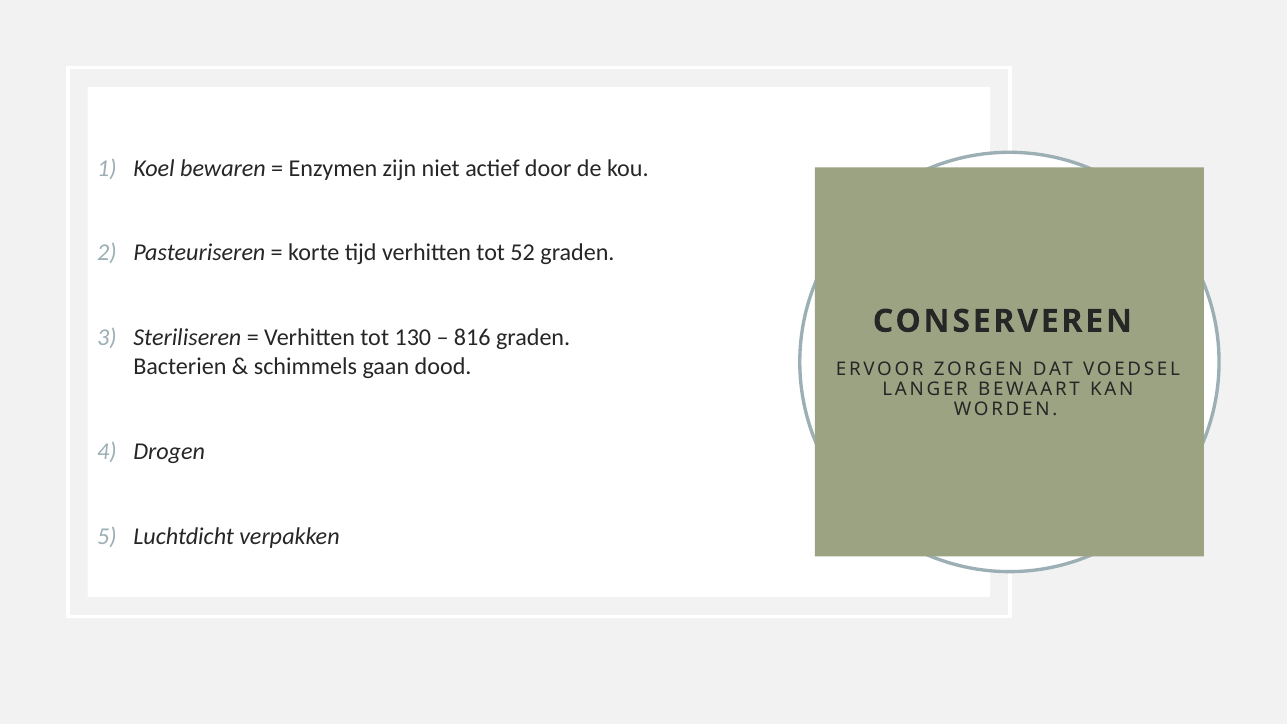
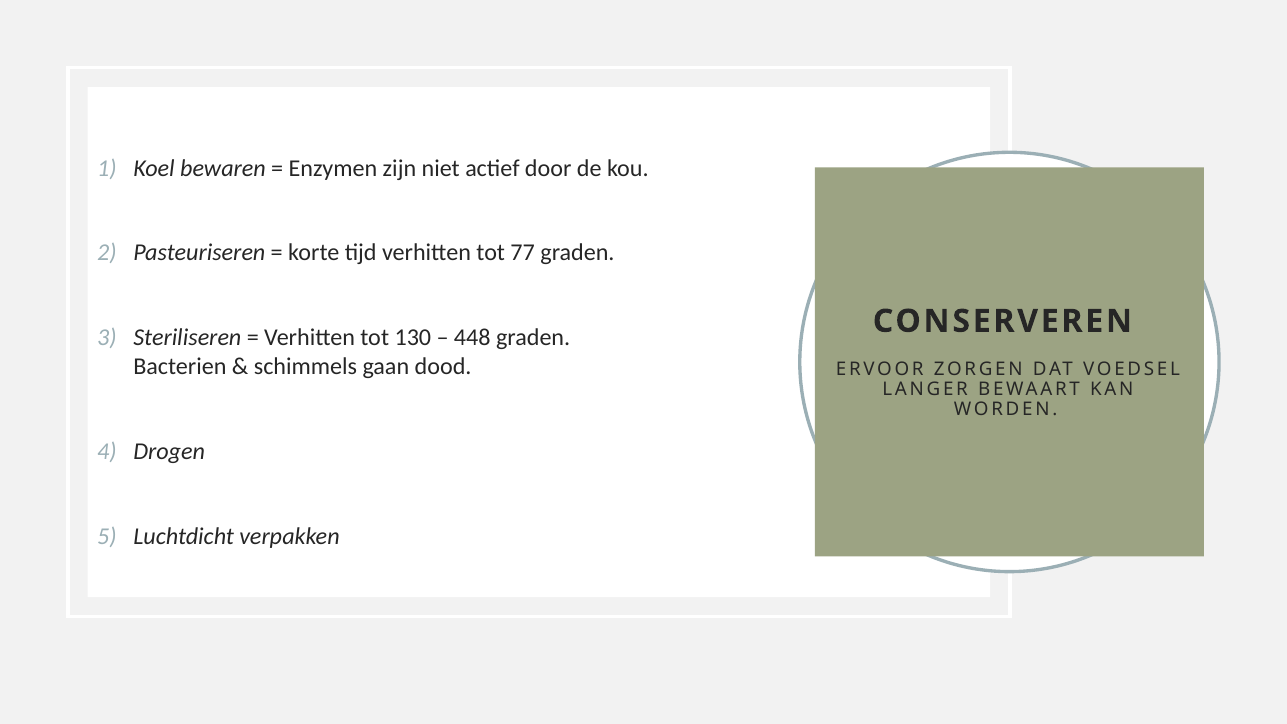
52: 52 -> 77 (523, 253)
816: 816 -> 448 (472, 338)
